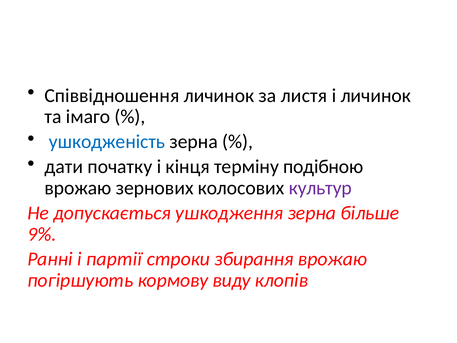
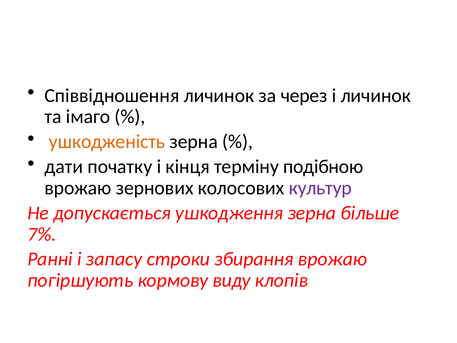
листя: листя -> через (304, 95)
ушкодженість colour: blue -> orange (107, 142)
9%: 9% -> 7% (42, 234)
партії: партії -> запасу (114, 259)
